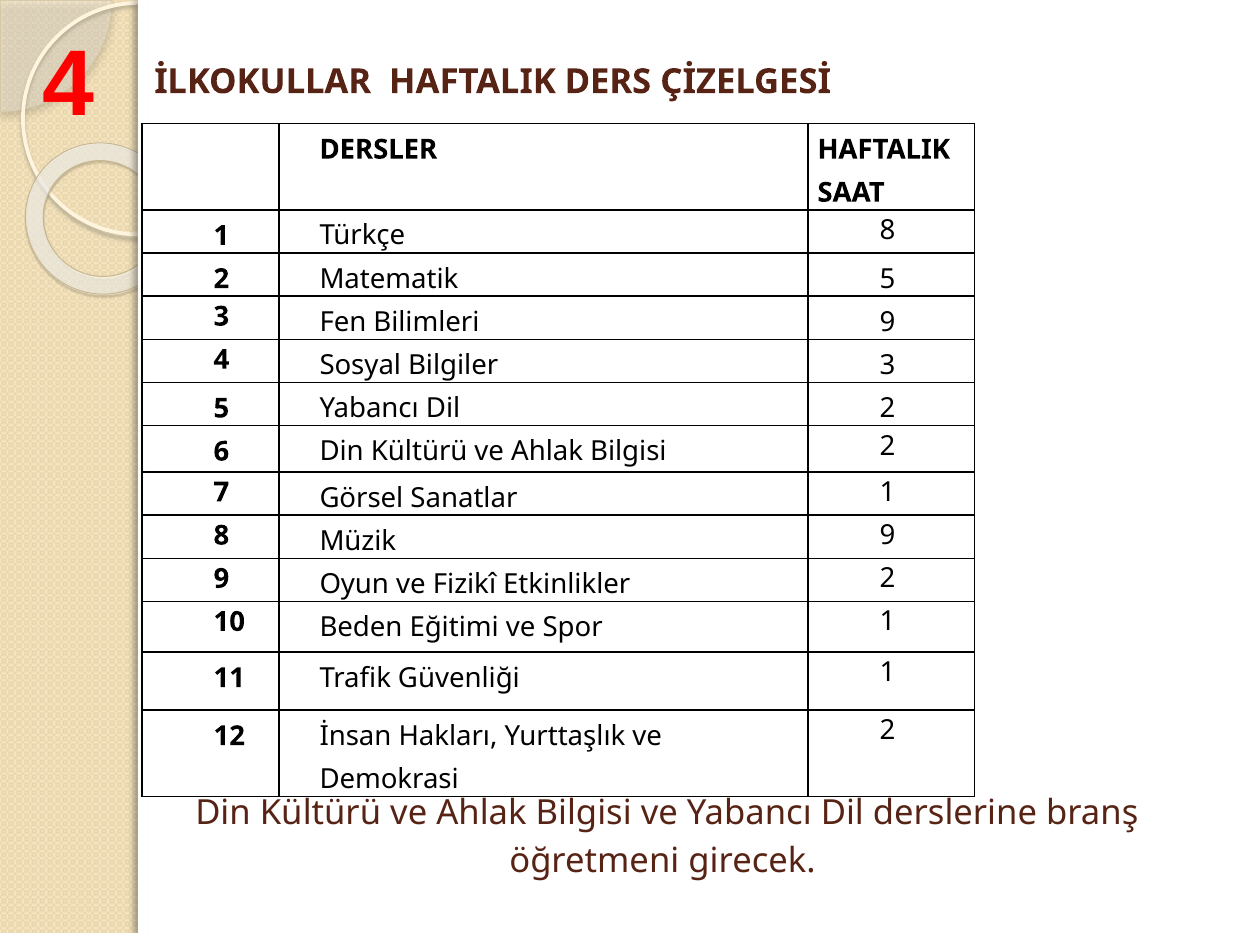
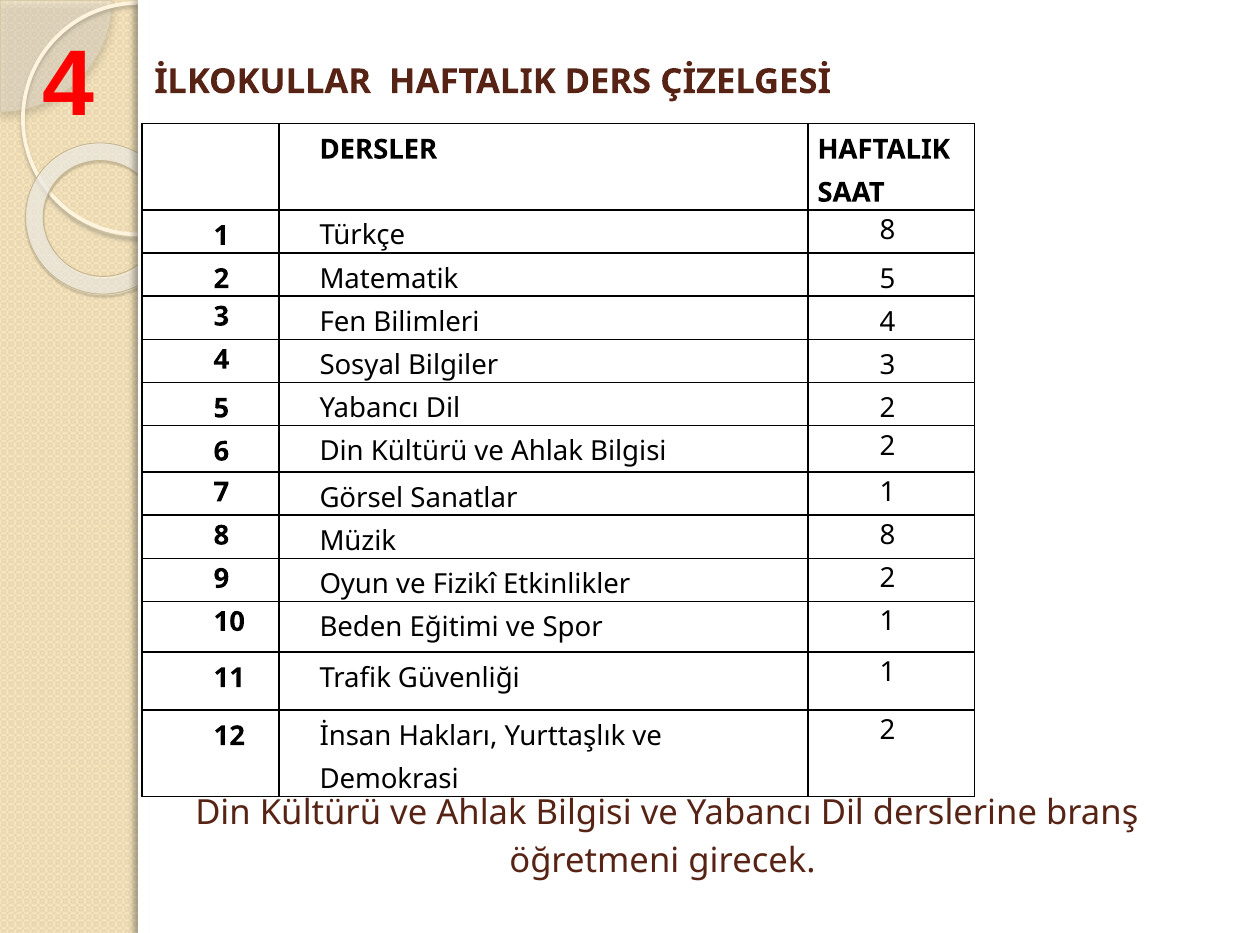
Bilimleri 9: 9 -> 4 (888, 322)
Müzik 9: 9 -> 8 (888, 536)
